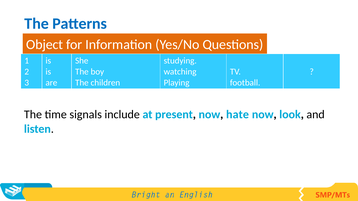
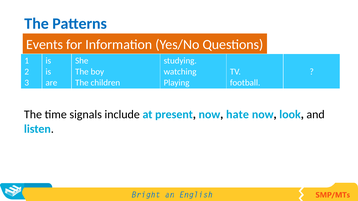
Object: Object -> Events (45, 45)
